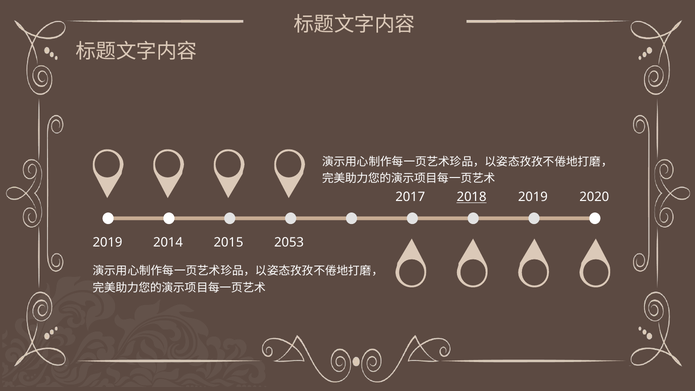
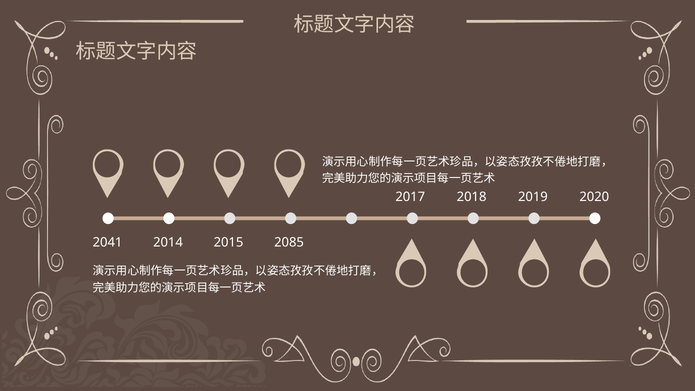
2018 underline: present -> none (472, 197)
2019: 2019 -> 2041 (108, 243)
2053: 2053 -> 2085 (289, 243)
